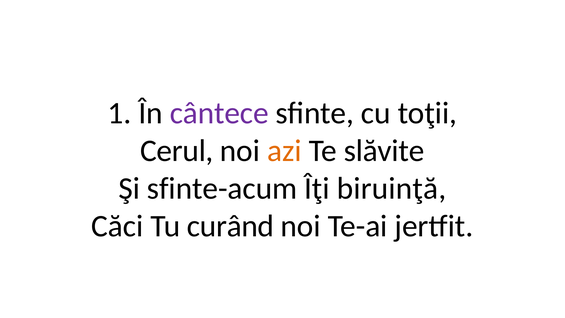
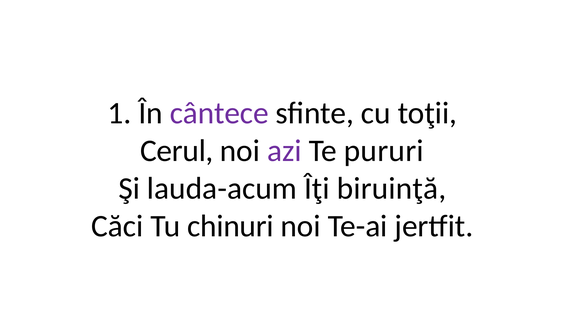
azi colour: orange -> purple (284, 151)
slăvite: slăvite -> pururi (384, 151)
sfinte-acum: sfinte-acum -> lauda-acum (222, 188)
curând: curând -> chinuri (230, 226)
